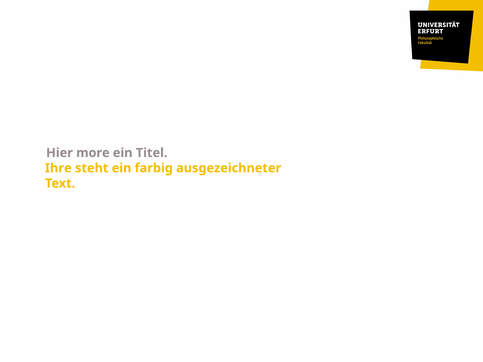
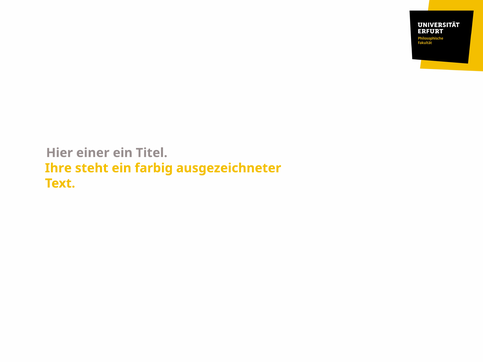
more: more -> einer (93, 153)
